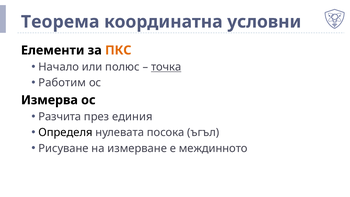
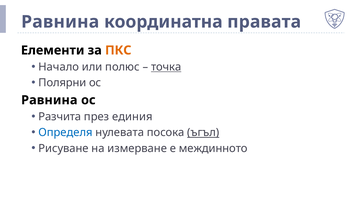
Теорема: Теорема -> Равнина (60, 22)
условни: условни -> правата (264, 22)
Работим: Работим -> Полярни (62, 83)
Измерва: Измерва -> Равнина (49, 100)
Определя colour: black -> blue (65, 132)
ъгъл underline: none -> present (203, 132)
